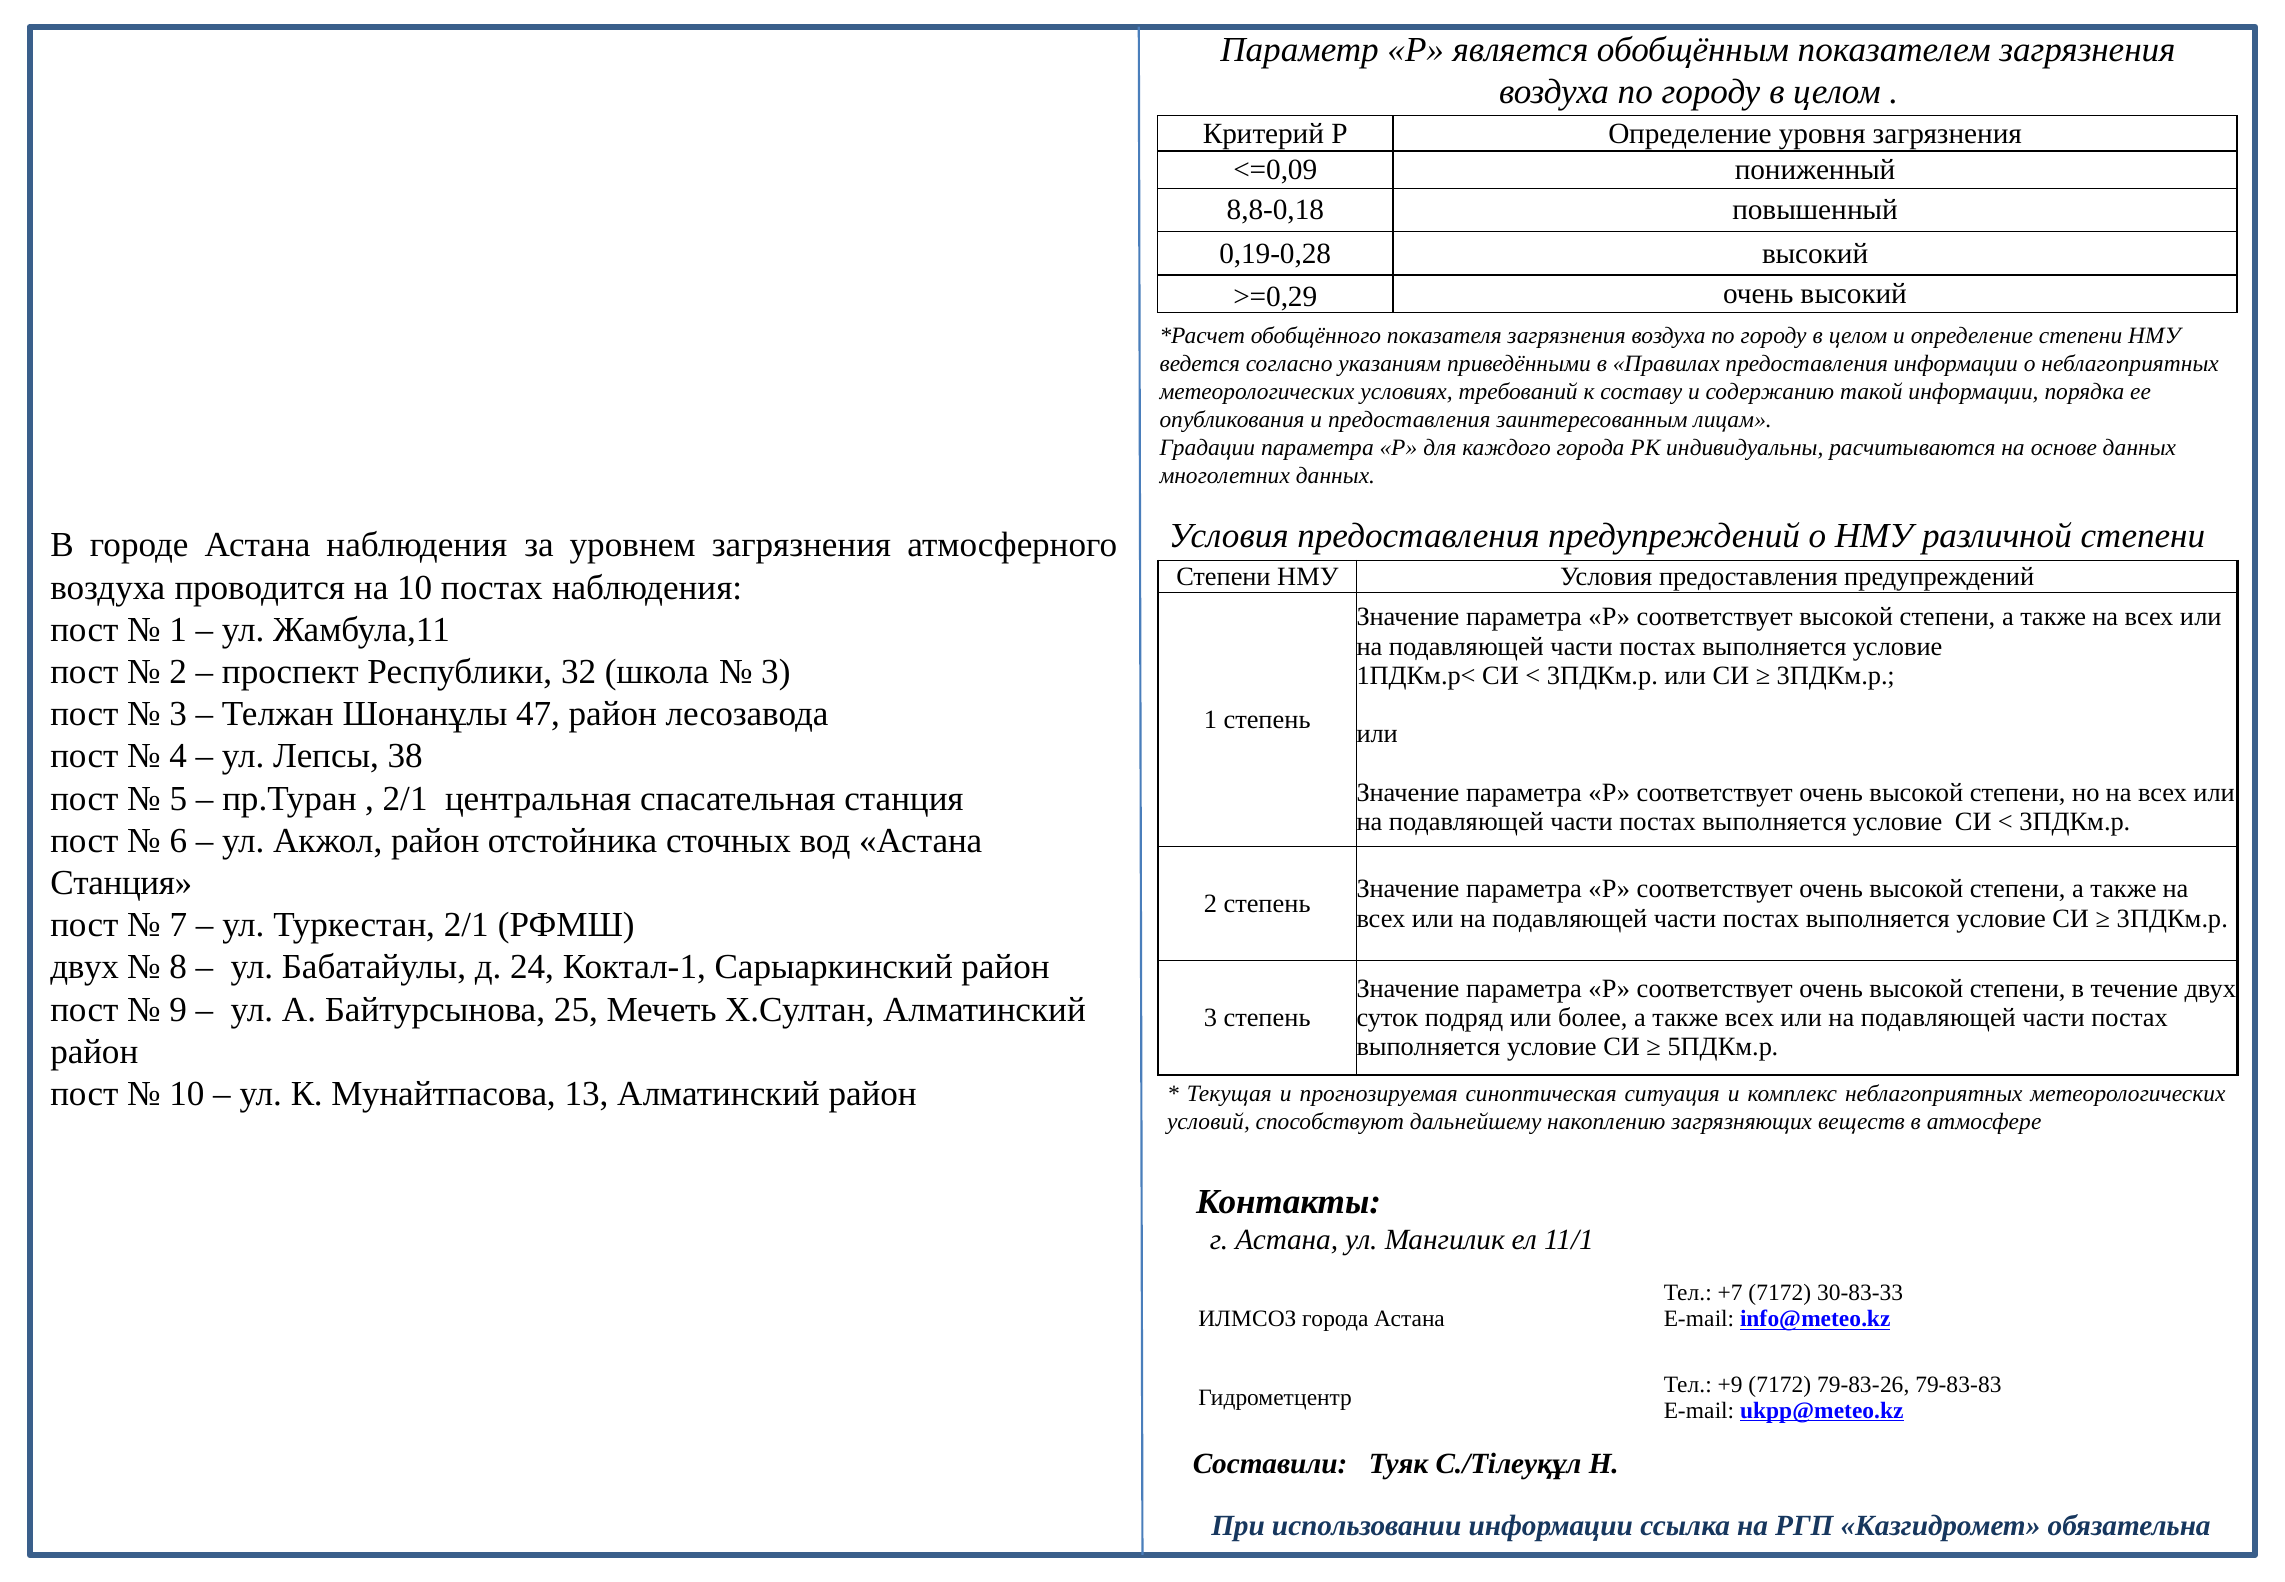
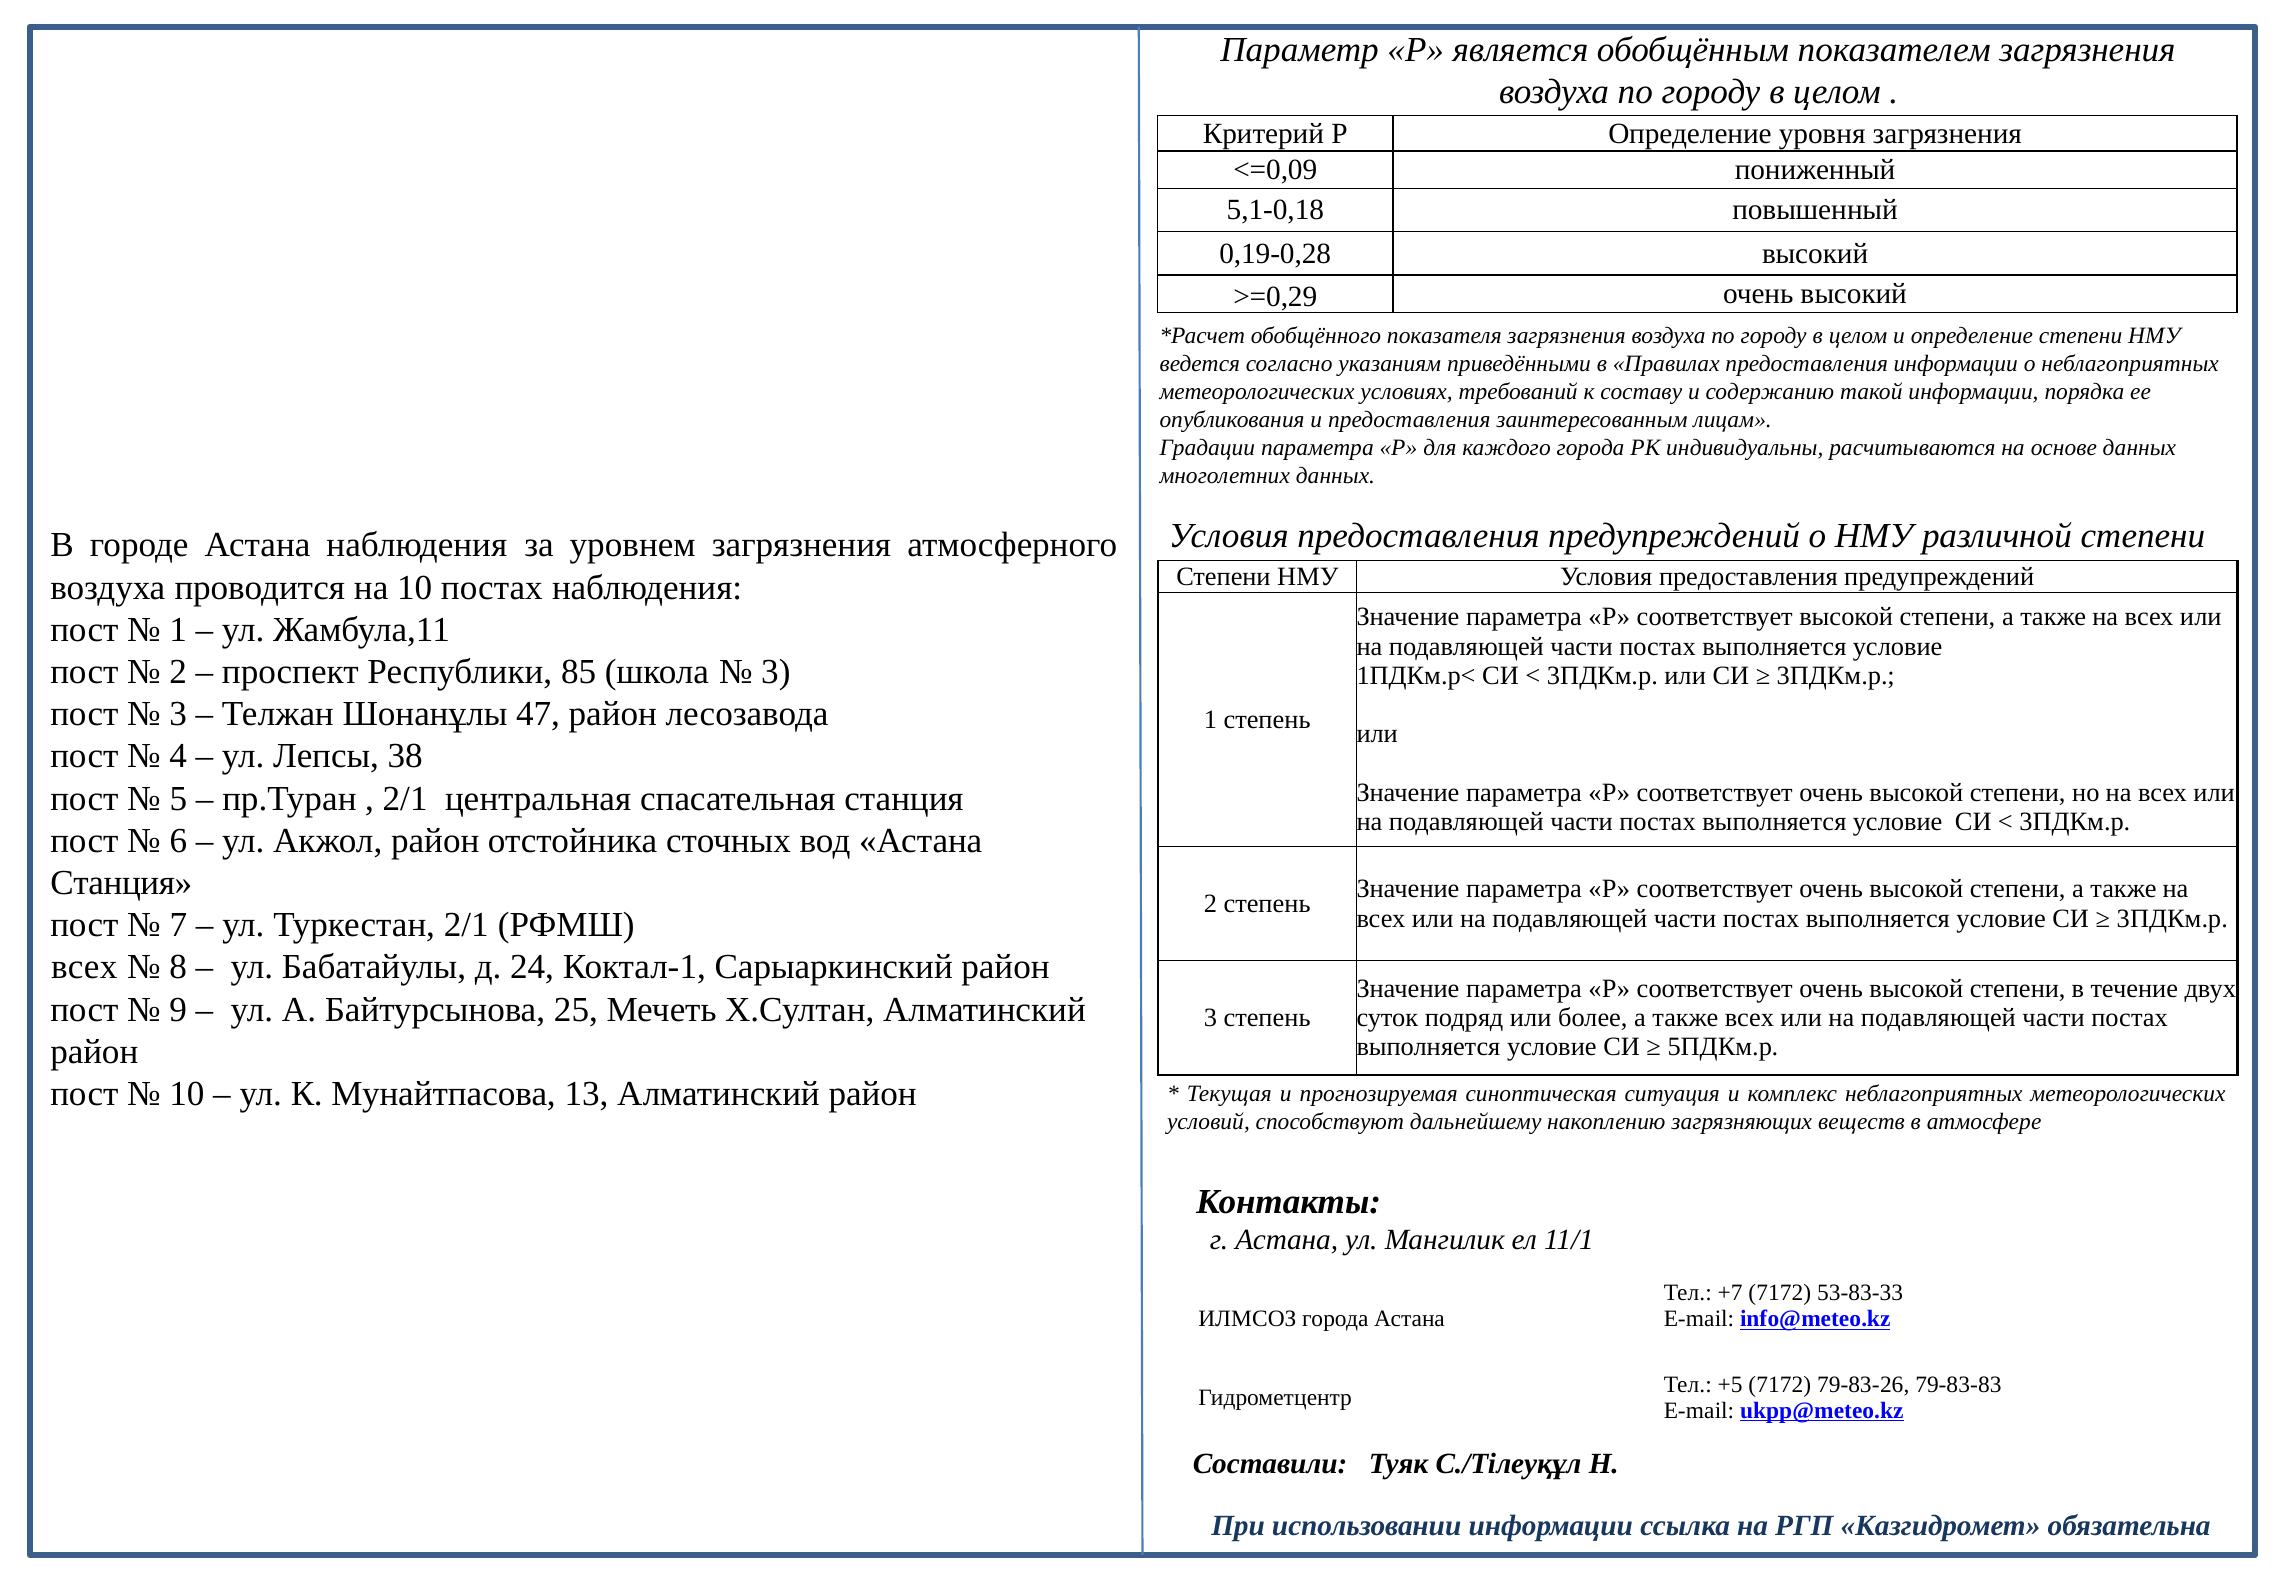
8,8-0,18: 8,8-0,18 -> 5,1-0,18 (1275, 210)
32: 32 -> 85 (579, 672)
двух: двух -> всех (84, 967)
30-83-33: 30-83-33 -> 53-83-33 (1860, 1293)
+9: +9 -> +5 (1730, 1384)
